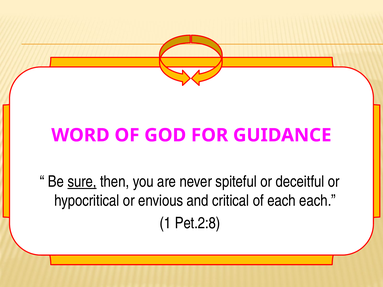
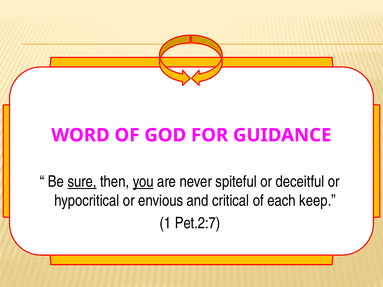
you underline: none -> present (143, 182)
each each: each -> keep (318, 201)
Pet.2:8: Pet.2:8 -> Pet.2:7 (198, 223)
